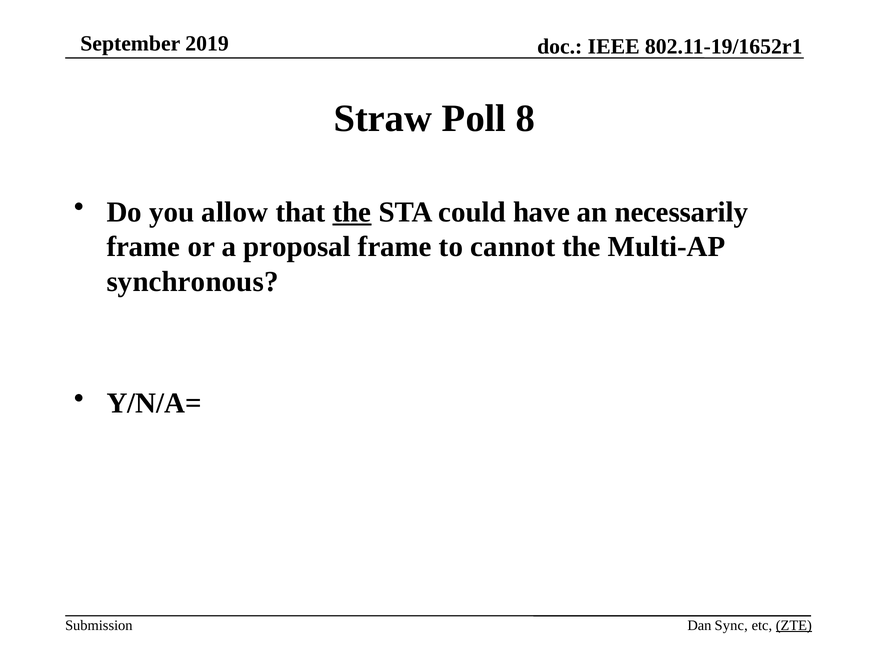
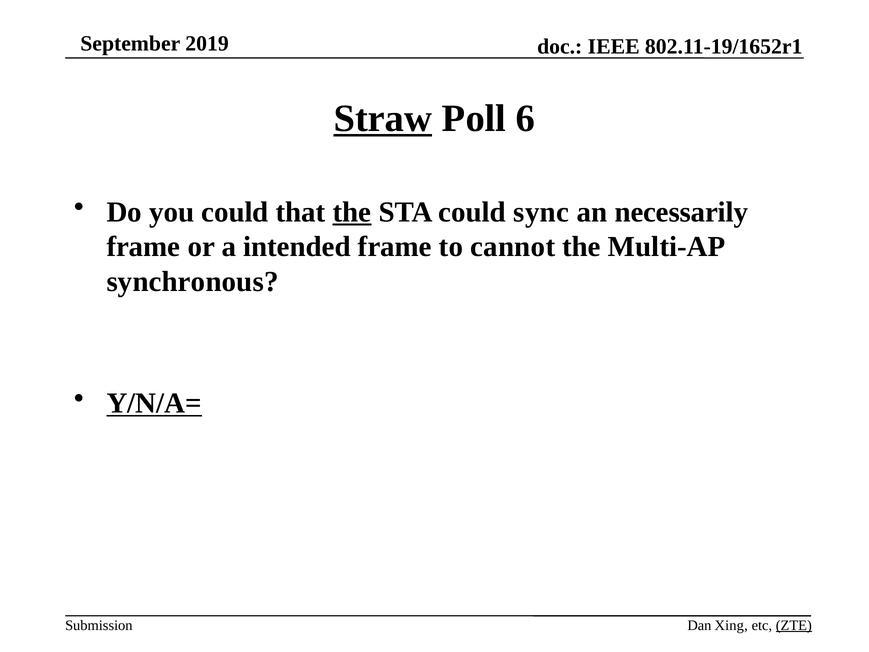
Straw underline: none -> present (383, 119)
8: 8 -> 6 (526, 119)
you allow: allow -> could (235, 212)
have: have -> sync (541, 212)
proposal: proposal -> intended (297, 247)
Y/N/A= underline: none -> present (154, 403)
Sync: Sync -> Xing (731, 625)
